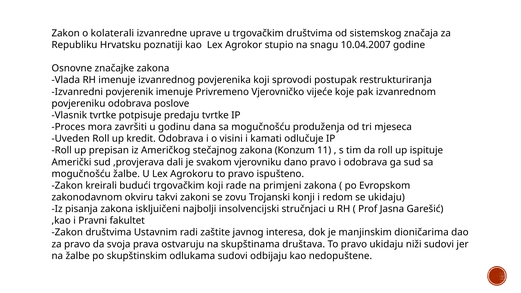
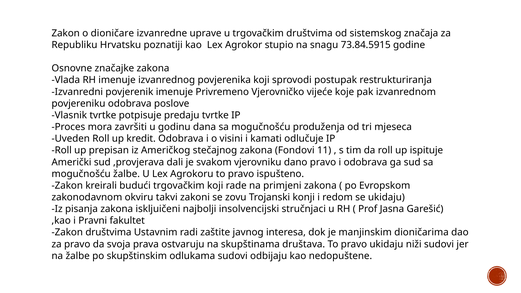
kolaterali: kolaterali -> dioničare (112, 33)
10.04.2007: 10.04.2007 -> 73.84.5915 (366, 45)
Konzum: Konzum -> Fondovi (295, 150)
